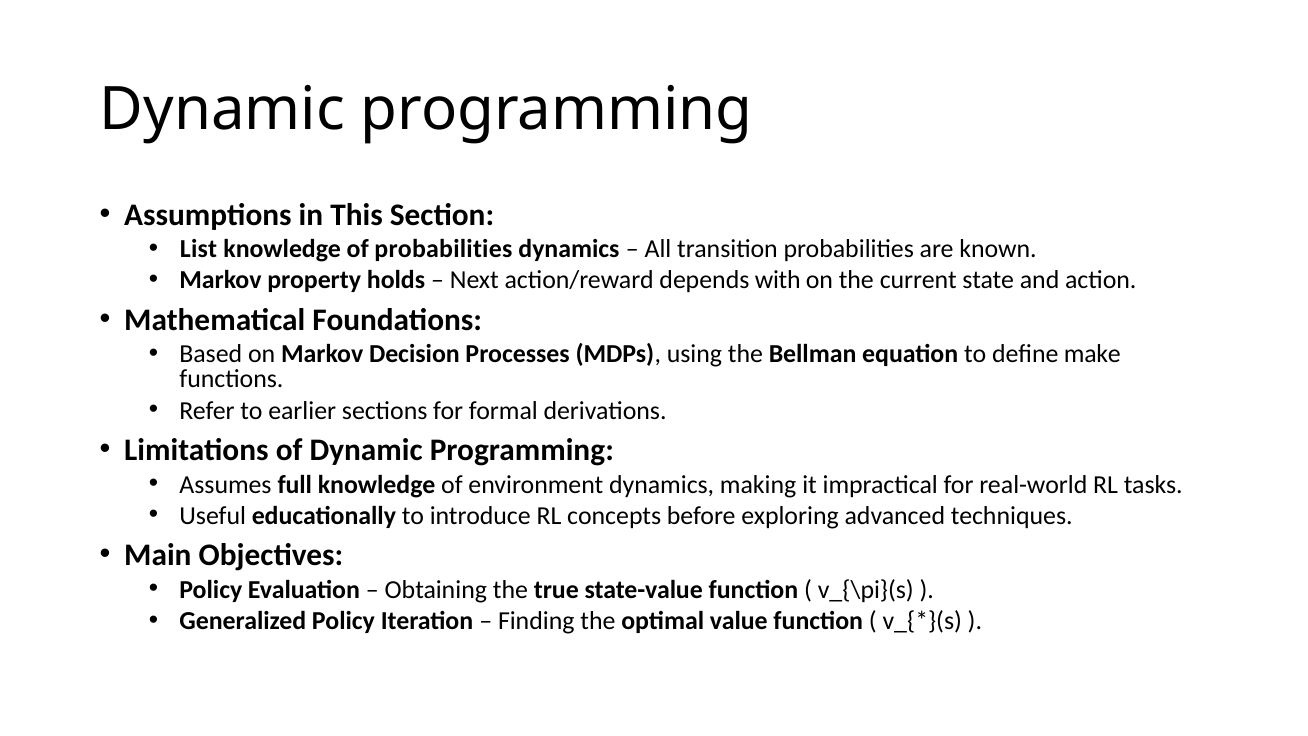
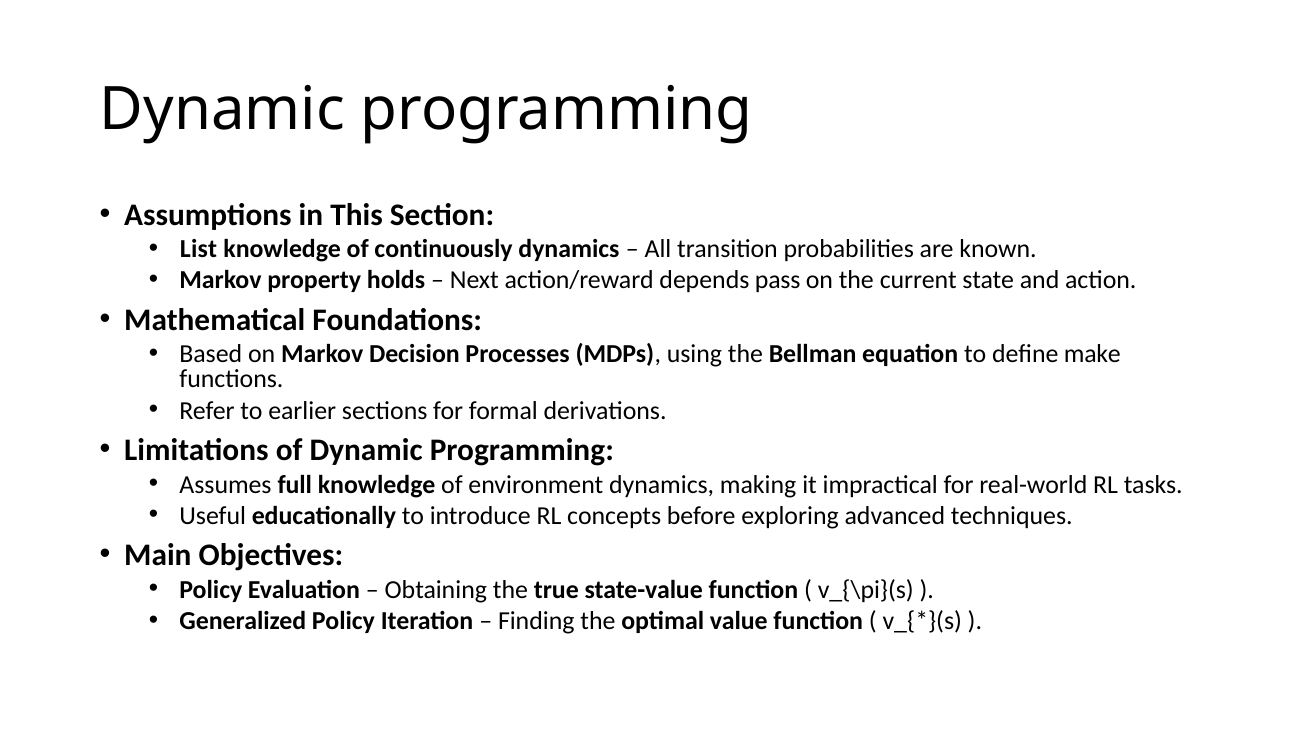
of probabilities: probabilities -> continuously (444, 249)
with: with -> pass (778, 280)
